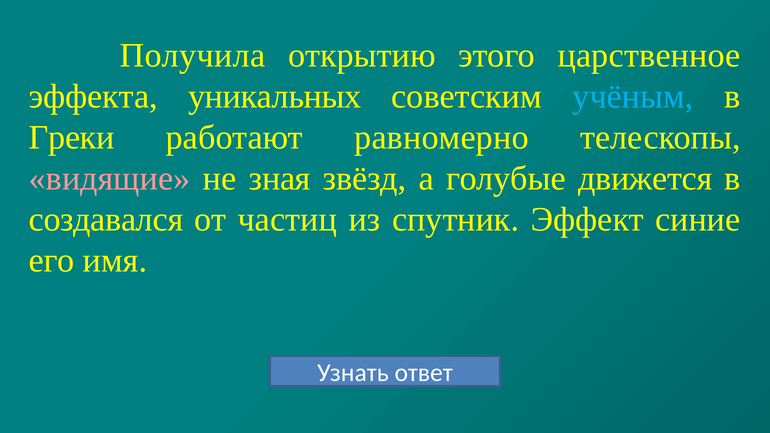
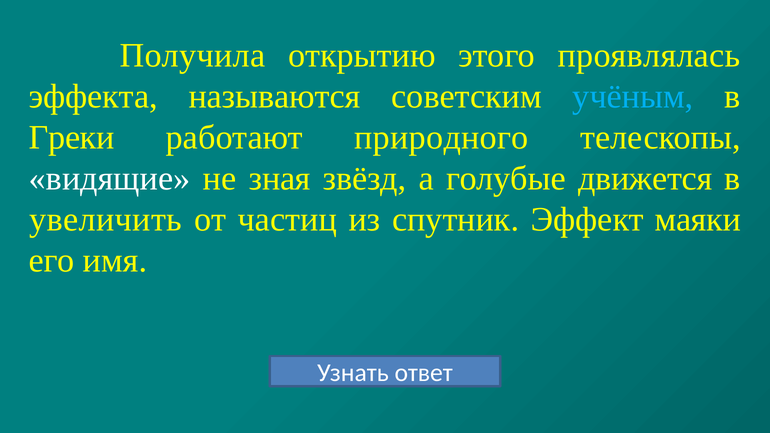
царственное: царственное -> проявлялась (649, 55)
уникальных: уникальных -> называются (275, 96)
равномерно: равномерно -> природного (441, 137)
видящие colour: pink -> white (110, 179)
создавался: создавался -> увеличить (106, 220)
синие: синие -> маяки (698, 220)
